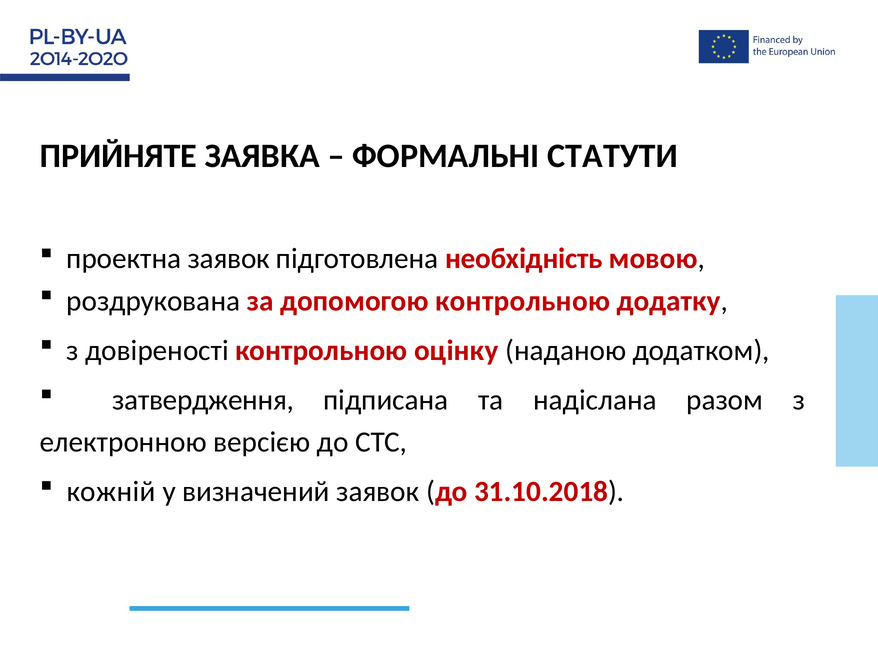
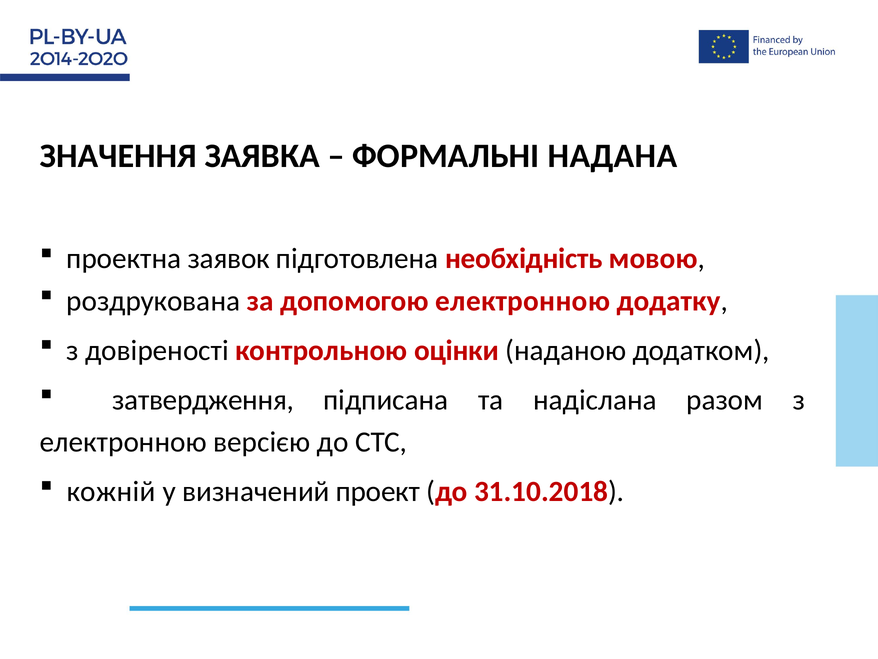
ПРИЙНЯТЕ: ПРИЙНЯТЕ -> ЗНАЧЕННЯ (118, 156)
СТАТУТИ: СТАТУТИ -> НАДАНА (613, 156)
допомогою контрольною: контрольною -> електронною (523, 301)
оцінку: оцінку -> оцінки (456, 350)
визначений заявок: заявок -> проект (378, 491)
